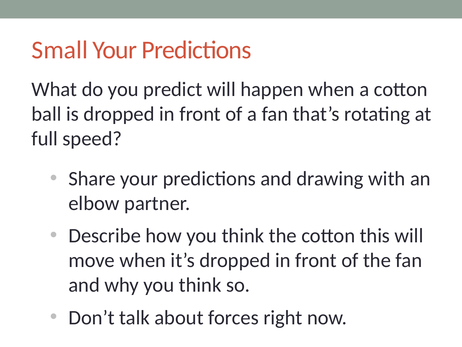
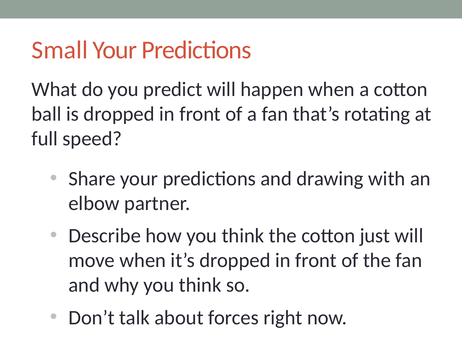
this: this -> just (375, 236)
